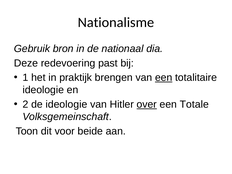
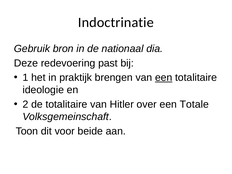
Nationalisme: Nationalisme -> Indoctrinatie (116, 22)
de ideologie: ideologie -> totalitaire (66, 104)
over underline: present -> none (147, 104)
